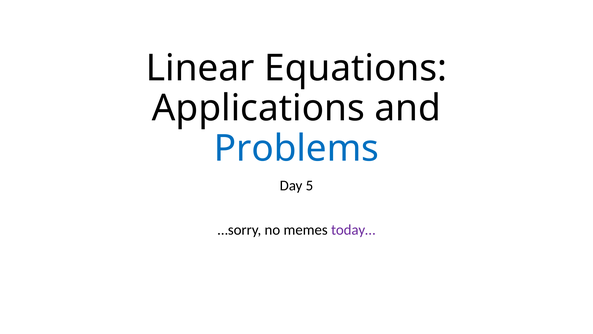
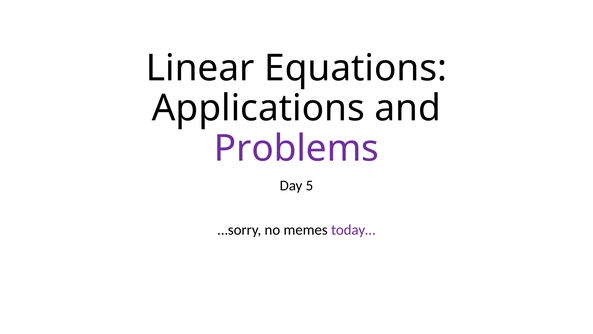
Problems colour: blue -> purple (297, 148)
